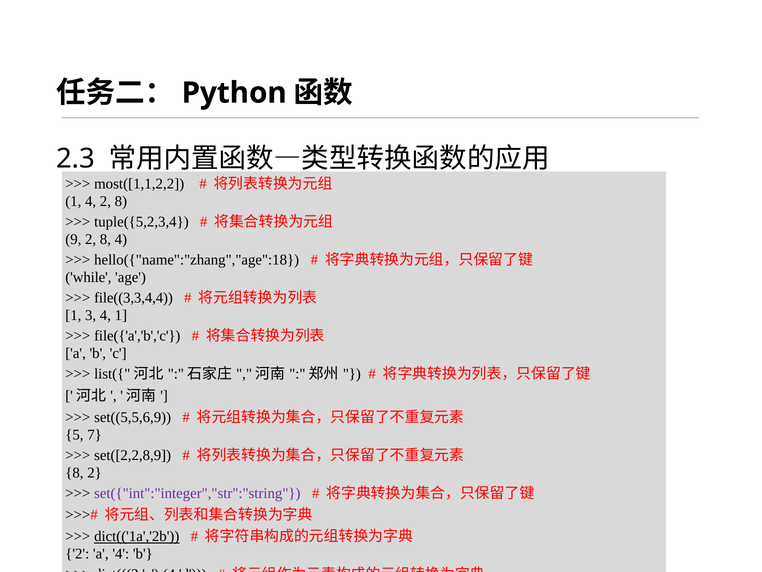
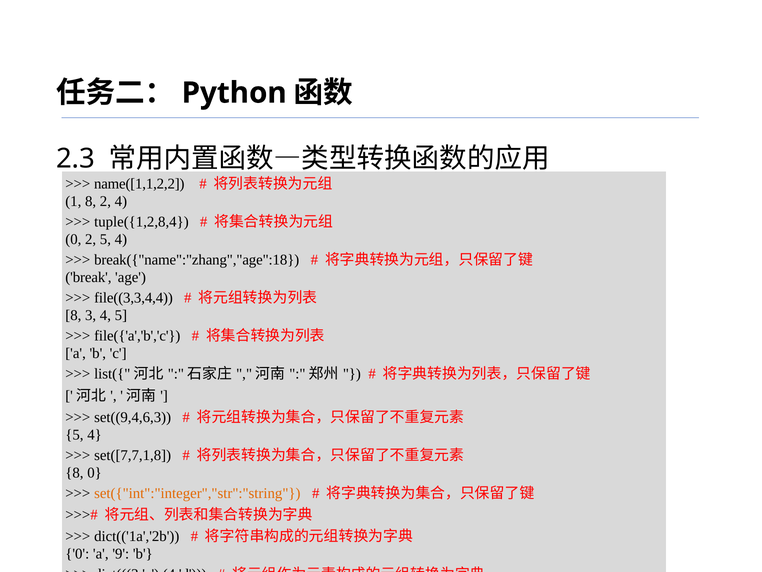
most([1,1,2,2: most([1,1,2,2 -> name([1,1,2,2 (139, 184)
1 4: 4 -> 8 (91, 201)
8: 8 -> 4 (121, 201)
tuple({5,2,3,4: tuple({5,2,3,4 -> tuple({1,2,8,4 (141, 222)
9: 9 -> 0 (73, 239)
8: 8 -> 5 (105, 239)
hello({"name":"zhang","age":18: hello({"name":"zhang","age":18 -> break({"name":"zhang","age":18 (197, 260)
while: while -> break (88, 277)
1: 1 -> 8 (73, 315)
4 1: 1 -> 5 (121, 315)
set((5,5,6,9: set((5,5,6,9 -> set((9,4,6,3 (133, 417)
7: 7 -> 4 (95, 434)
set([2,2,8,9: set([2,2,8,9 -> set([7,7,1,8 (133, 455)
8 2: 2 -> 0 (95, 472)
set({"int":"integer","str":"string colour: purple -> orange (197, 493)
dict(('1a','2b underline: present -> none (137, 536)
2: 2 -> 0 (77, 554)
a 4: 4 -> 9 (121, 554)
